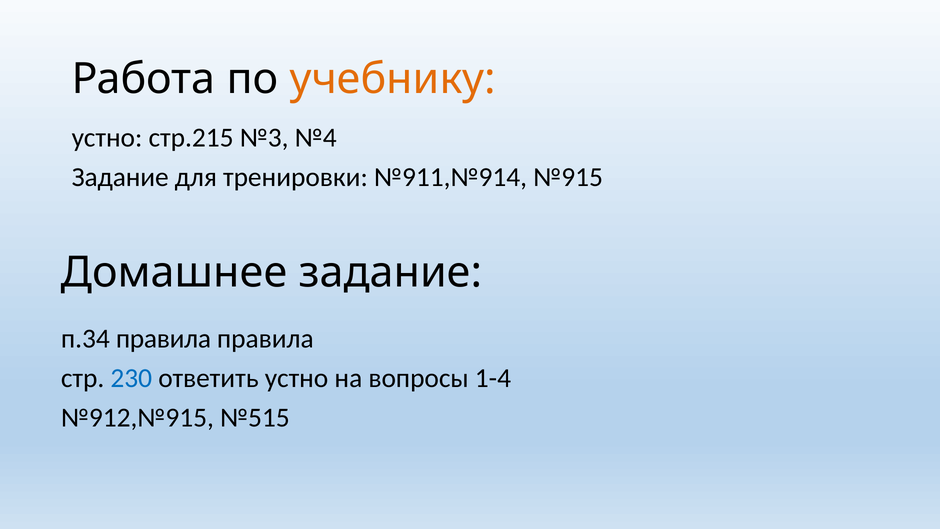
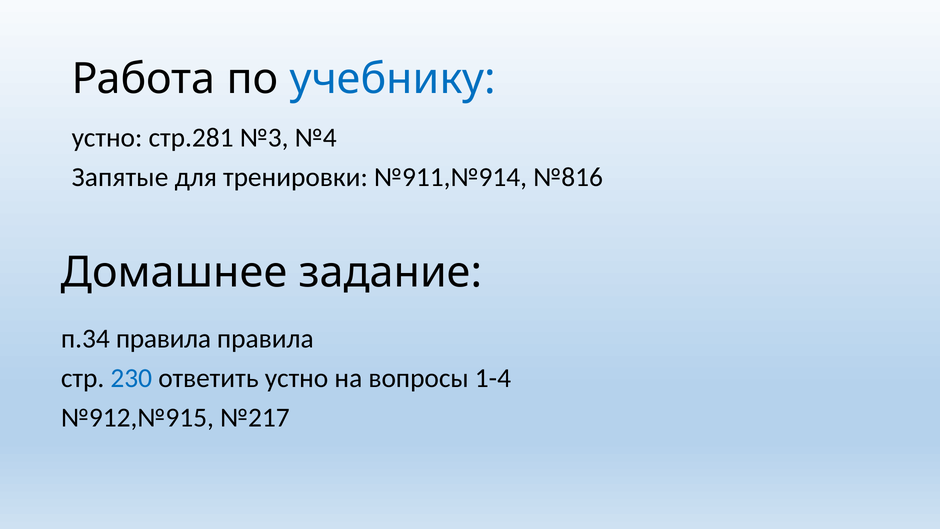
учебнику colour: orange -> blue (393, 79)
стр.215: стр.215 -> стр.281 (191, 138)
Задание: Задание -> Запятые (120, 177)
№915: №915 -> №816 (568, 177)
№515: №515 -> №217 (255, 417)
